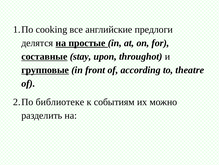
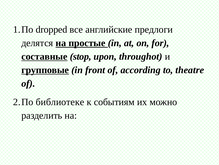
cooking: cooking -> dropped (51, 29)
stay: stay -> stop (81, 56)
